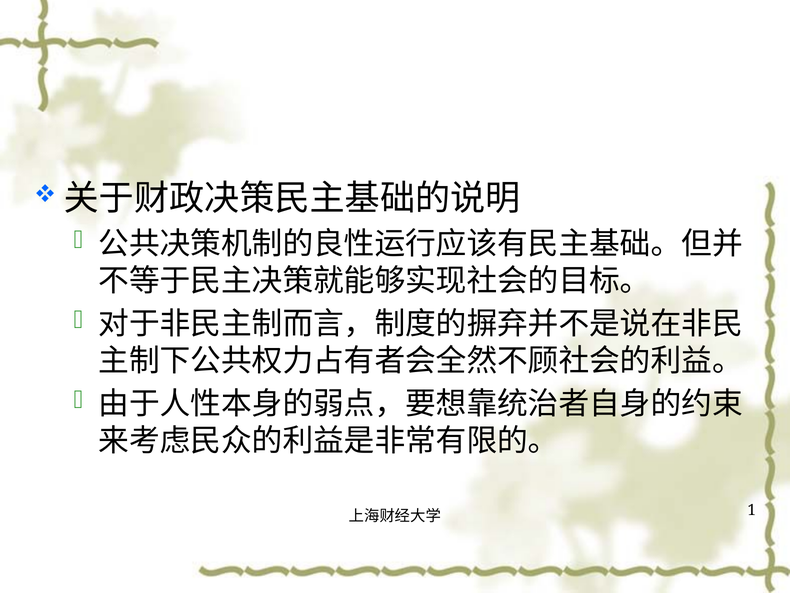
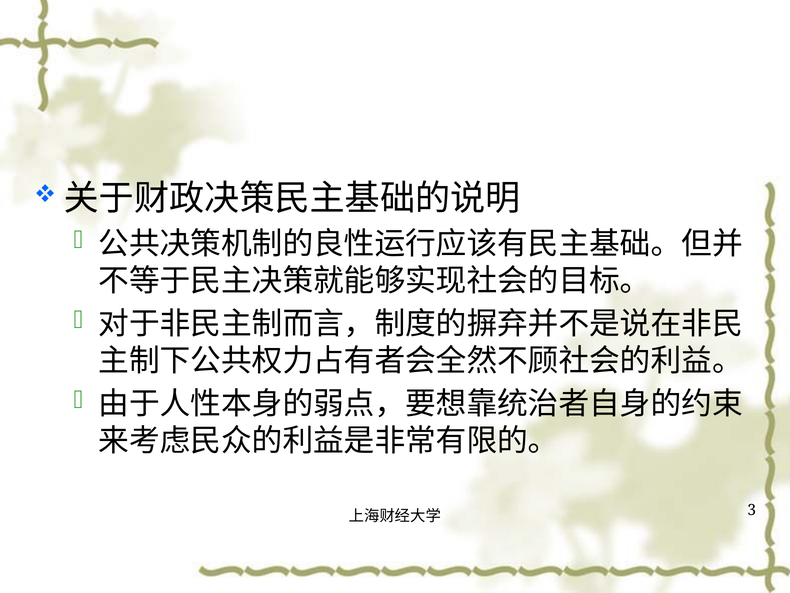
1: 1 -> 3 (752, 510)
